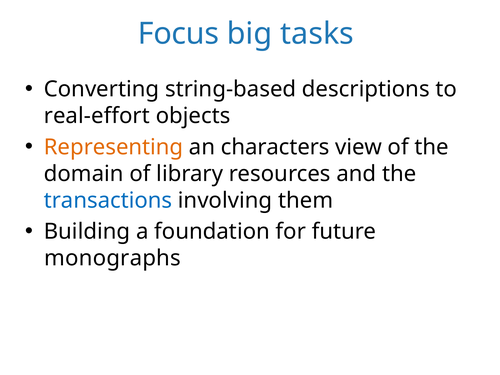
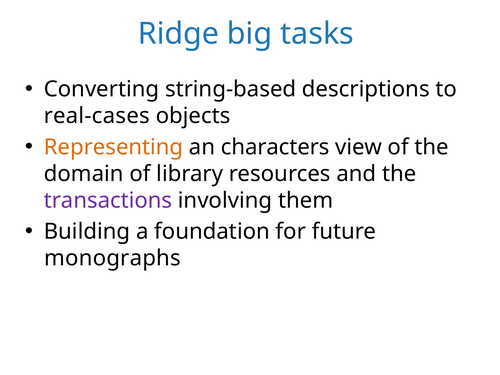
Focus: Focus -> Ridge (178, 34)
real-effort: real-effort -> real-cases (97, 116)
transactions colour: blue -> purple (108, 200)
